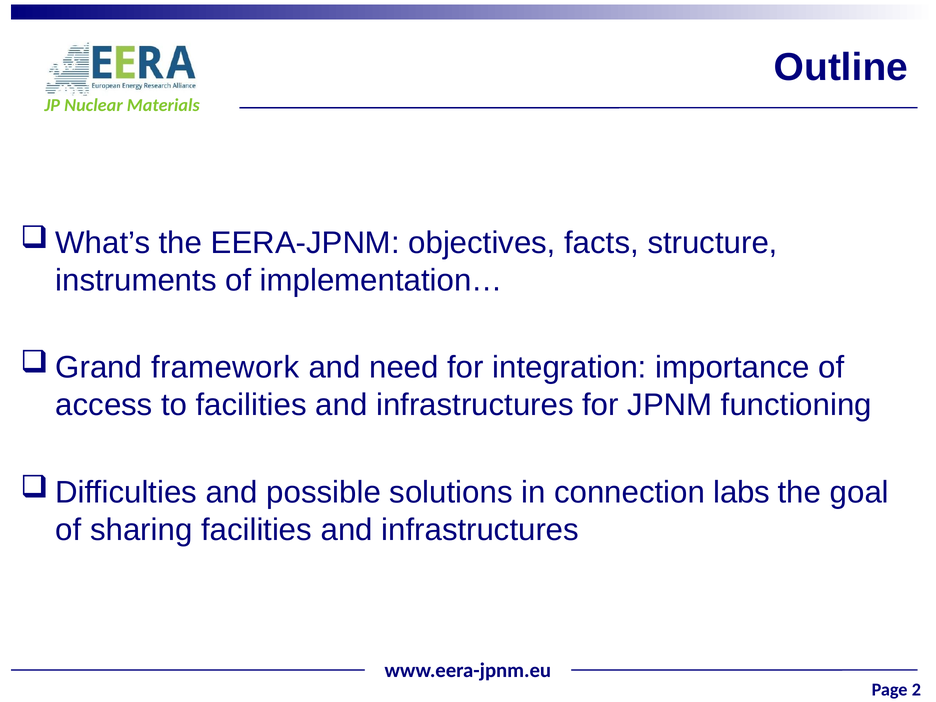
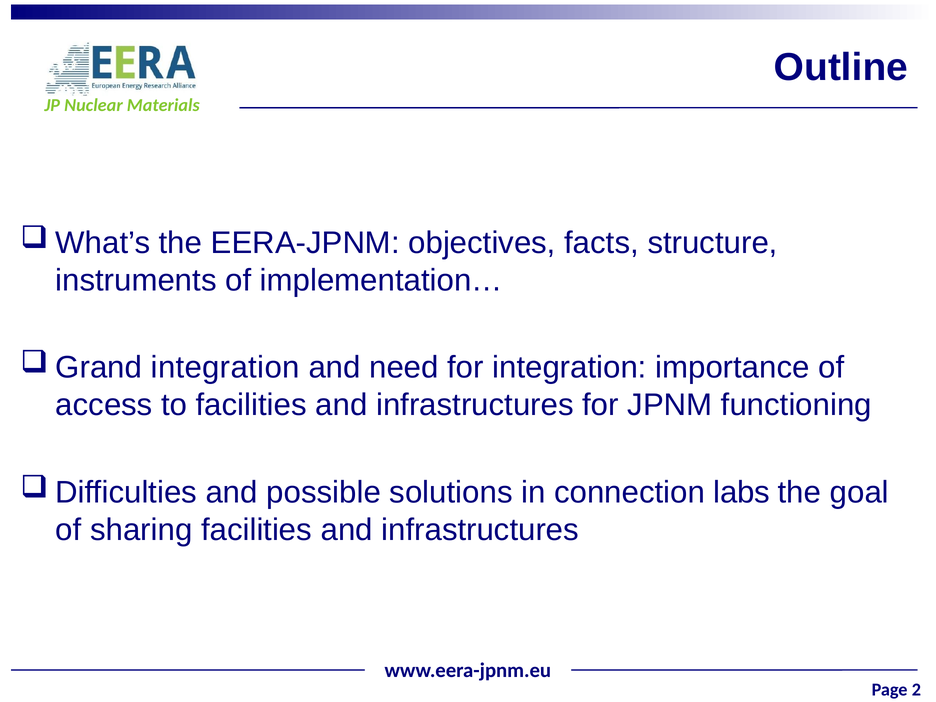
framework: framework -> integration (225, 368)
